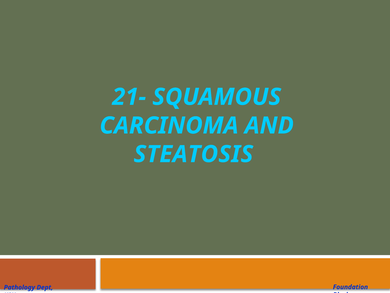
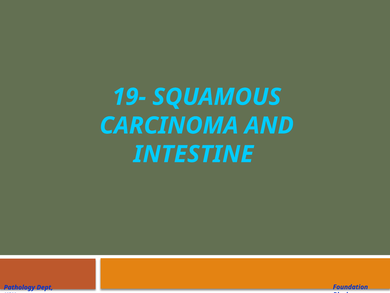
21-: 21- -> 19- (129, 97)
STEATOSIS: STEATOSIS -> INTESTINE (193, 154)
